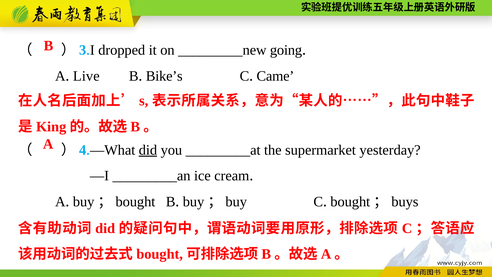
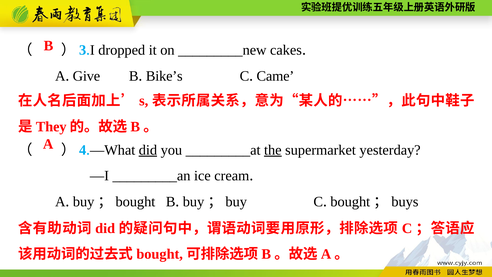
going: going -> cakes (286, 50)
Live: Live -> Give (86, 76)
King: King -> They (51, 127)
the underline: none -> present (273, 150)
